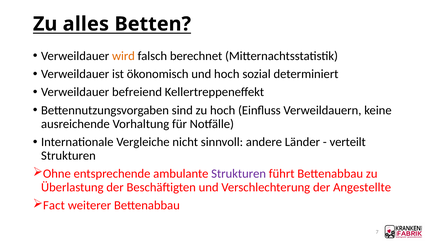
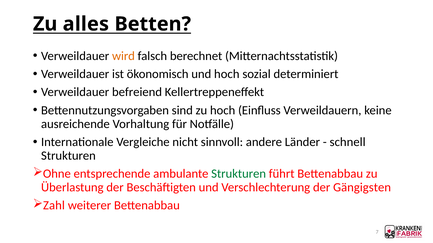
verteilt: verteilt -> schnell (348, 142)
Strukturen colour: purple -> green (239, 174)
Angestellte: Angestellte -> Gängigsten (362, 188)
Fact: Fact -> Zahl (54, 206)
